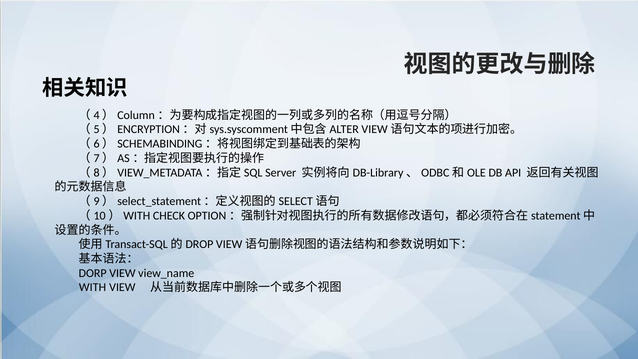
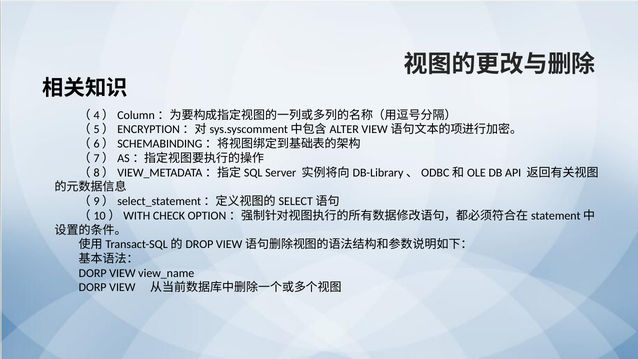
WITH: WITH -> DORP (93, 287)
